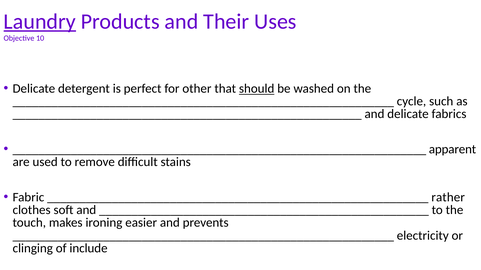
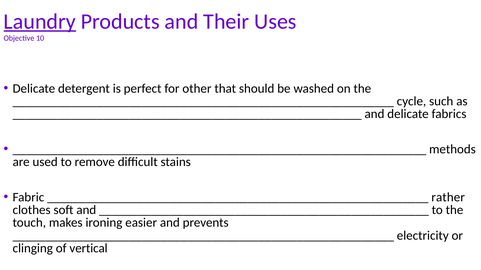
should underline: present -> none (257, 89)
apparent: apparent -> methods (452, 150)
include: include -> vertical (89, 249)
